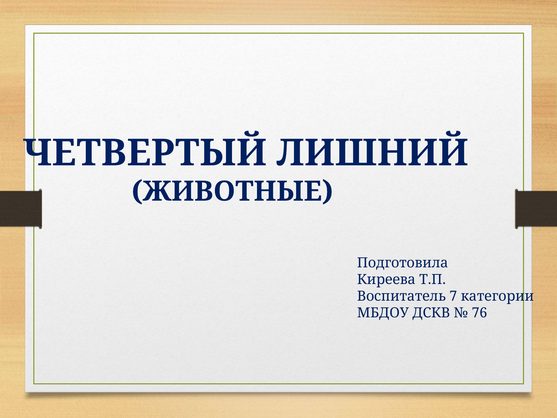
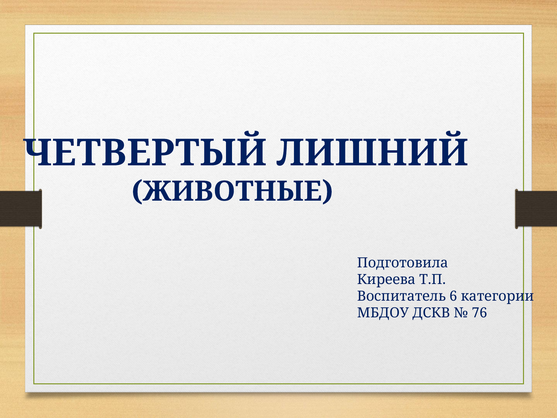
7: 7 -> 6 (453, 296)
